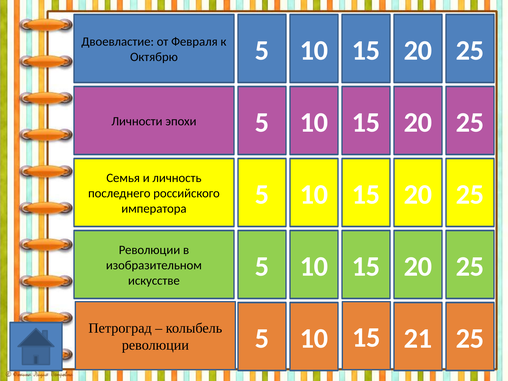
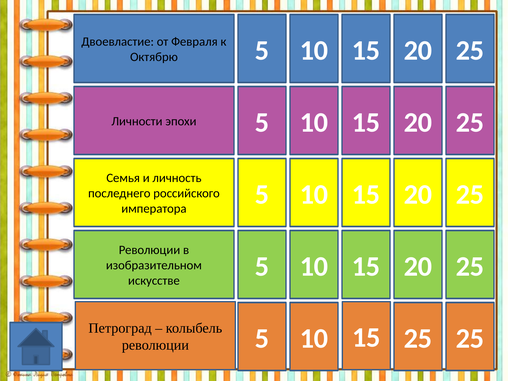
15 21: 21 -> 25 (418, 338)
